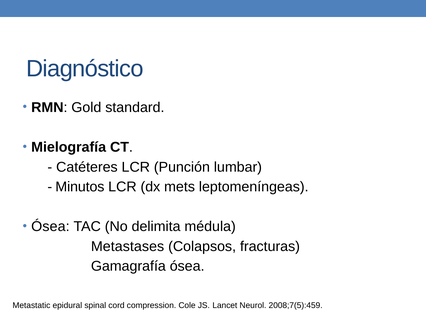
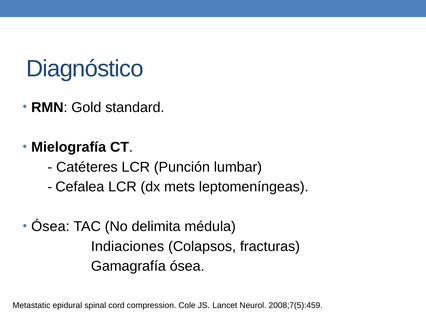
Minutos: Minutos -> Cefalea (80, 187)
Metastases: Metastases -> Indiaciones (128, 247)
